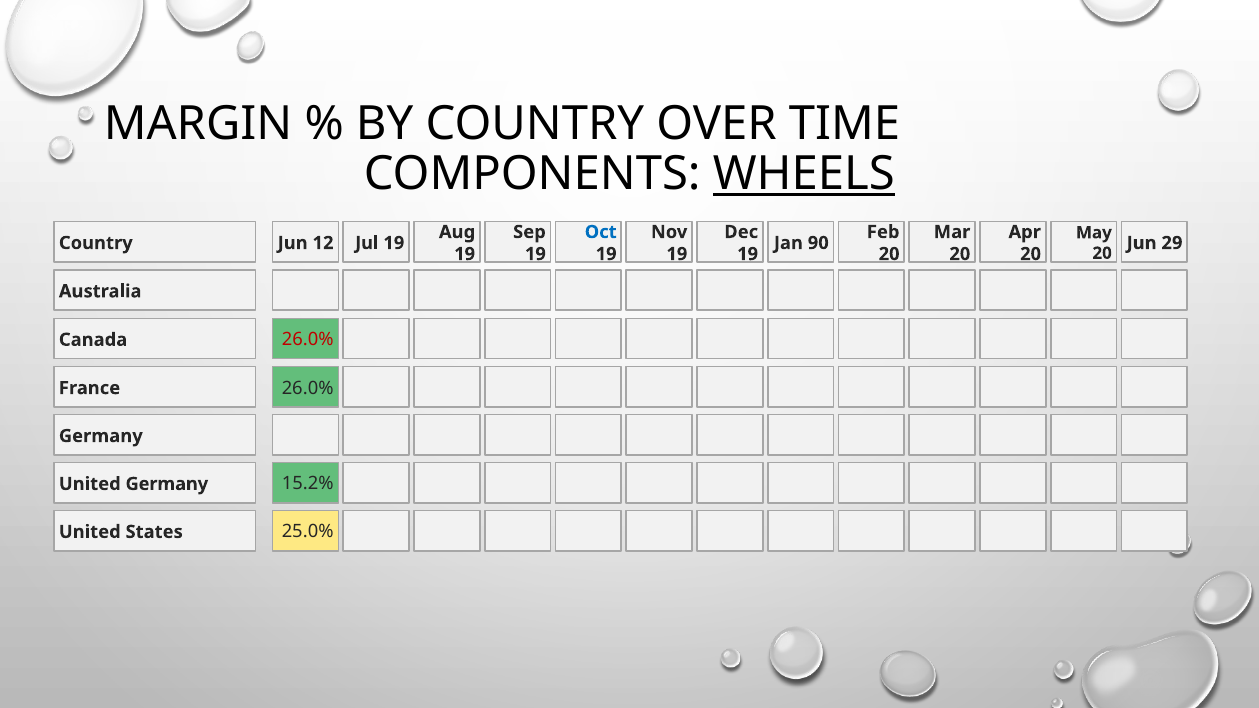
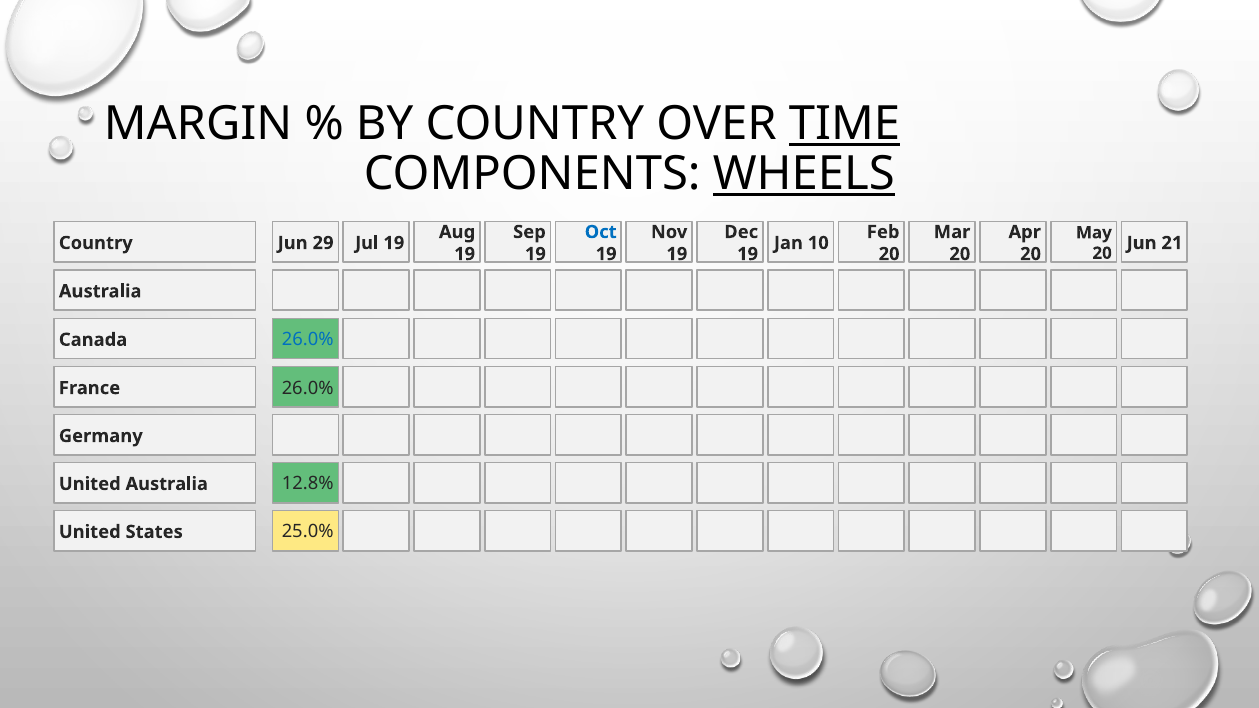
TIME underline: none -> present (845, 124)
12: 12 -> 29 (323, 243)
90: 90 -> 10 (818, 243)
29: 29 -> 21 (1172, 243)
26.0% colour: red -> blue (308, 340)
15.2%: 15.2% -> 12.8% (308, 484)
United Germany: Germany -> Australia (167, 484)
